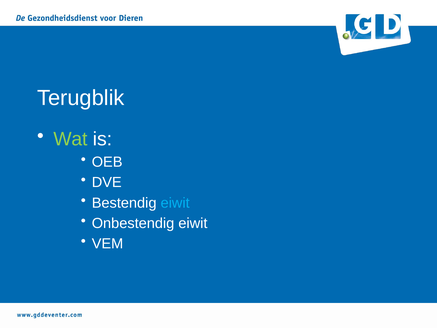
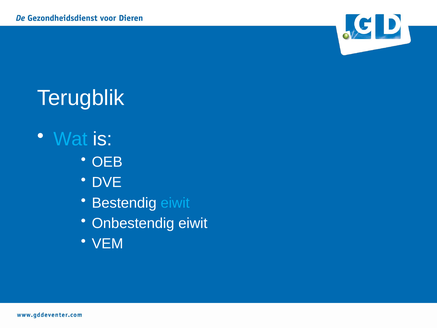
Wat colour: light green -> light blue (71, 139)
